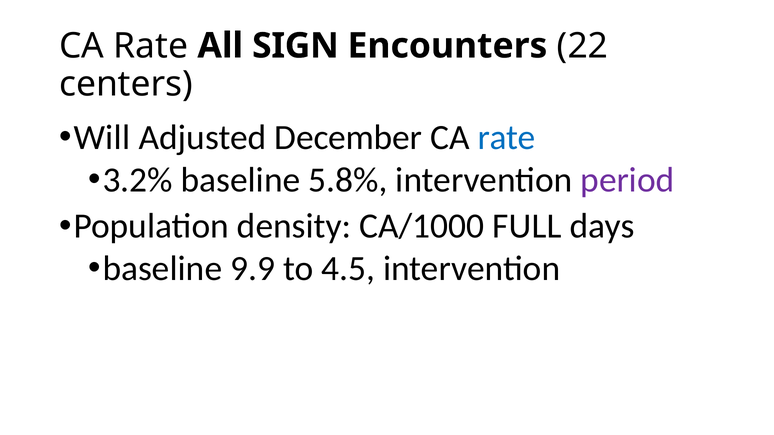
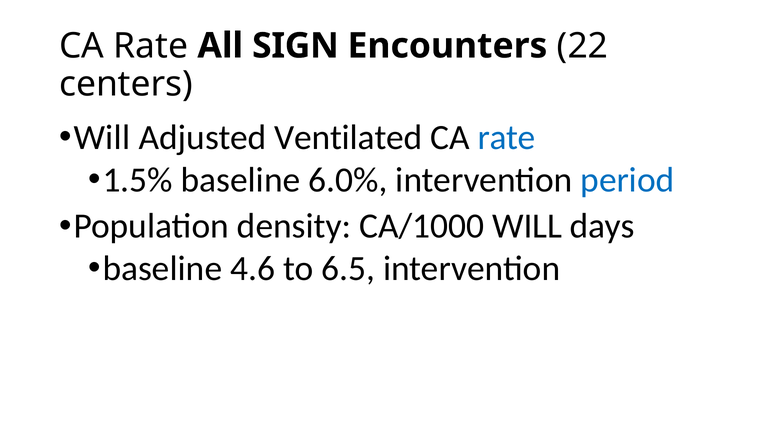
December: December -> Ventilated (348, 138)
3.2%: 3.2% -> 1.5% (138, 180)
5.8%: 5.8% -> 6.0% (348, 180)
period colour: purple -> blue (627, 180)
CA/1000 FULL: FULL -> WILL (527, 226)
9.9: 9.9 -> 4.6 (253, 269)
4.5: 4.5 -> 6.5 (348, 269)
